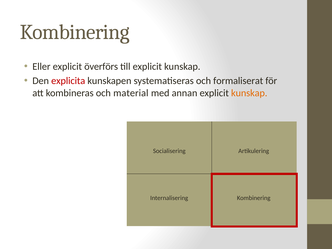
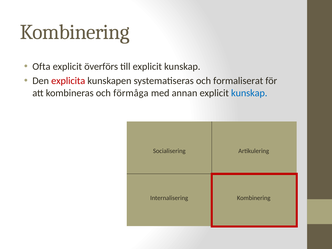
Eller: Eller -> Ofta (41, 67)
material: material -> förmåga (131, 93)
kunskap colour: orange -> blue (249, 93)
